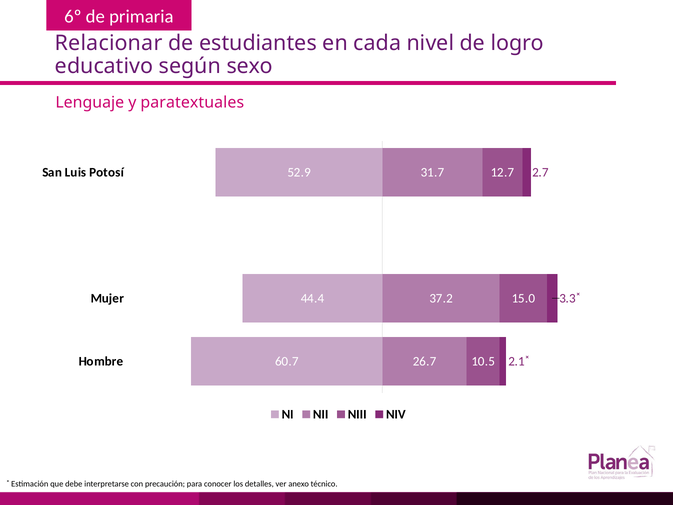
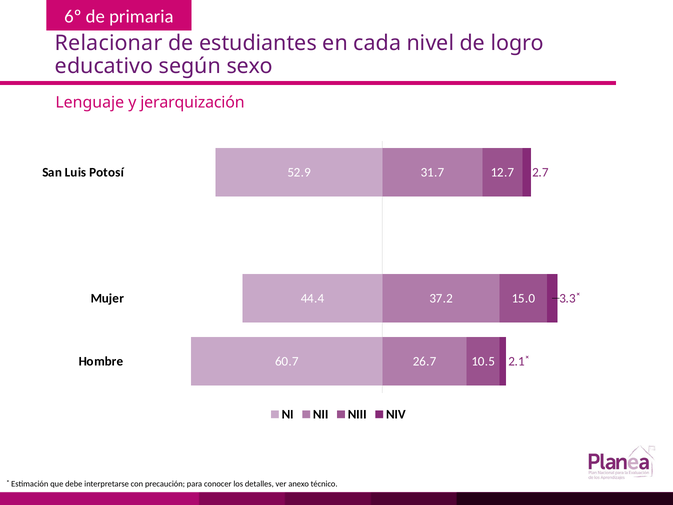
paratextuales: paratextuales -> jerarquización (192, 102)
